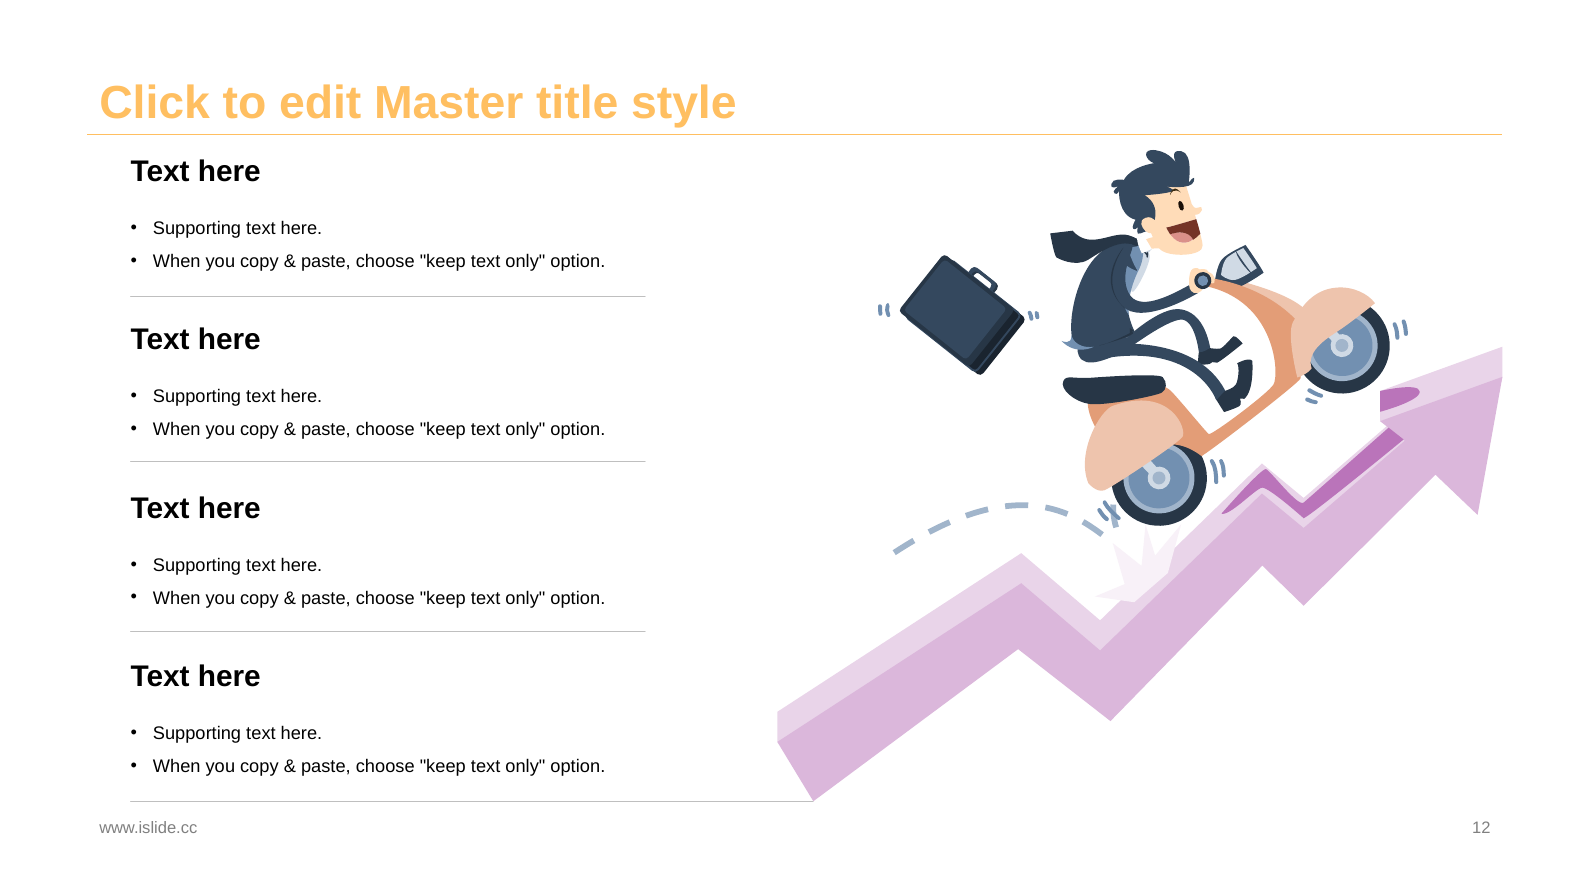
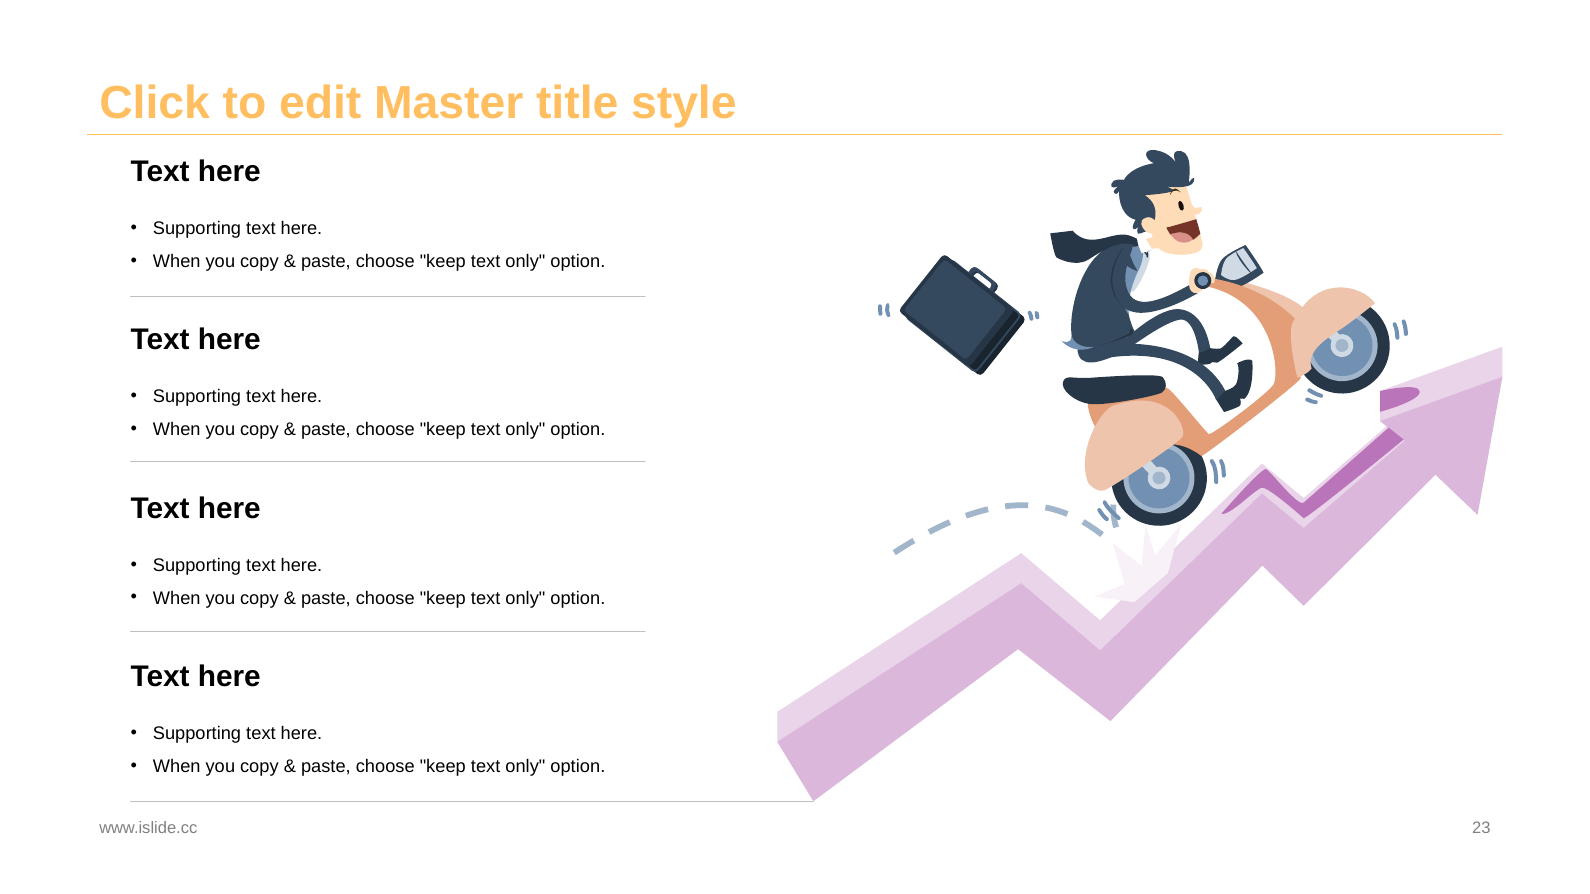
12: 12 -> 23 (1481, 828)
